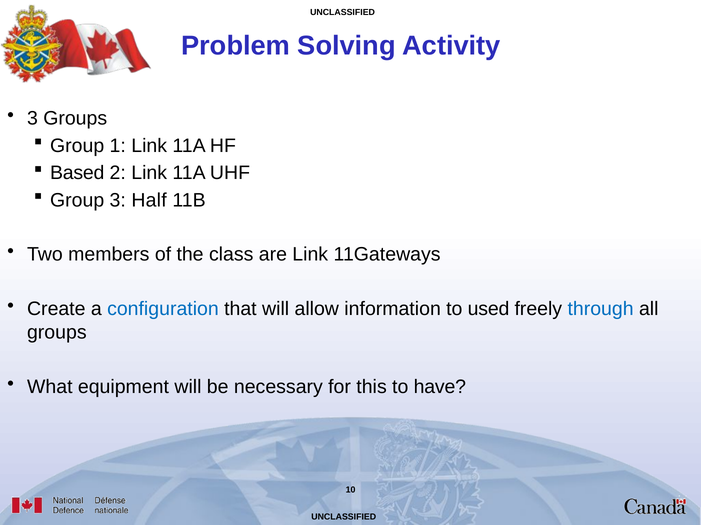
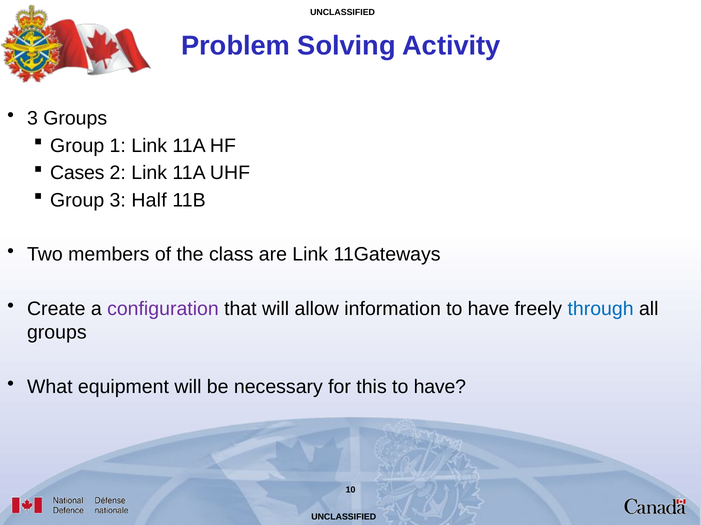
Based: Based -> Cases (77, 173)
configuration colour: blue -> purple (163, 309)
information to used: used -> have (489, 309)
